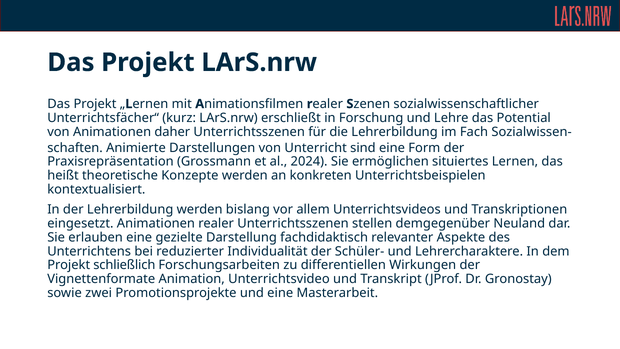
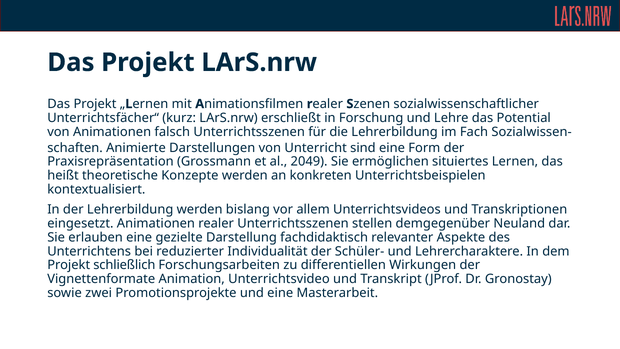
daher: daher -> falsch (172, 132)
2024: 2024 -> 2049 (309, 162)
